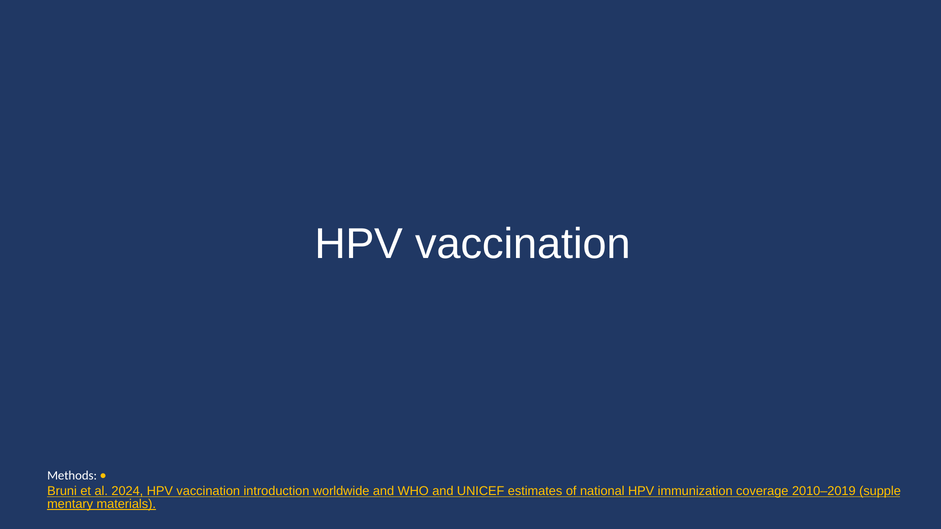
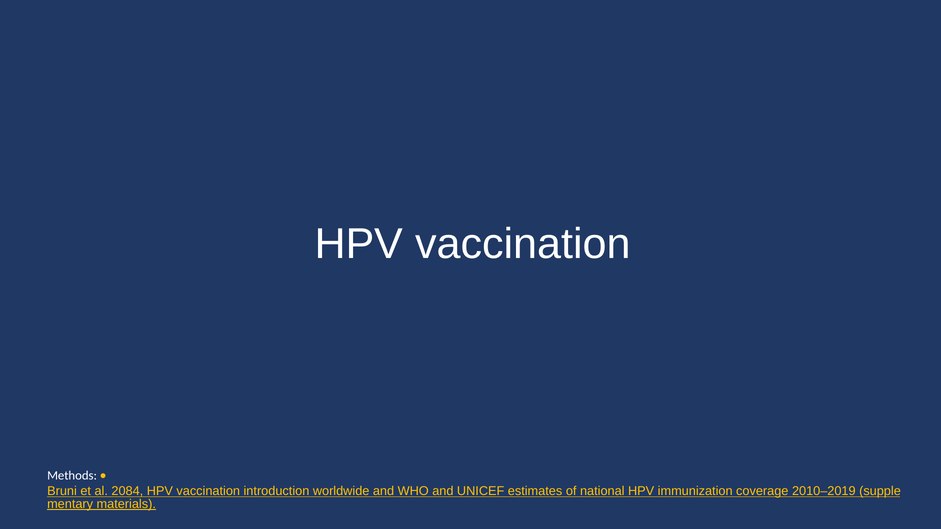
2024: 2024 -> 2084 (127, 491)
